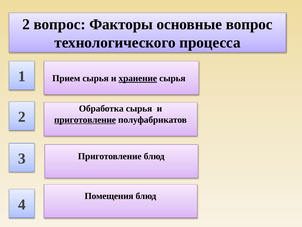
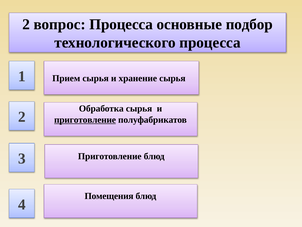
вопрос Факторы: Факторы -> Процесса (121, 24)
основные вопрос: вопрос -> подбор (249, 24)
хранение underline: present -> none (138, 78)
